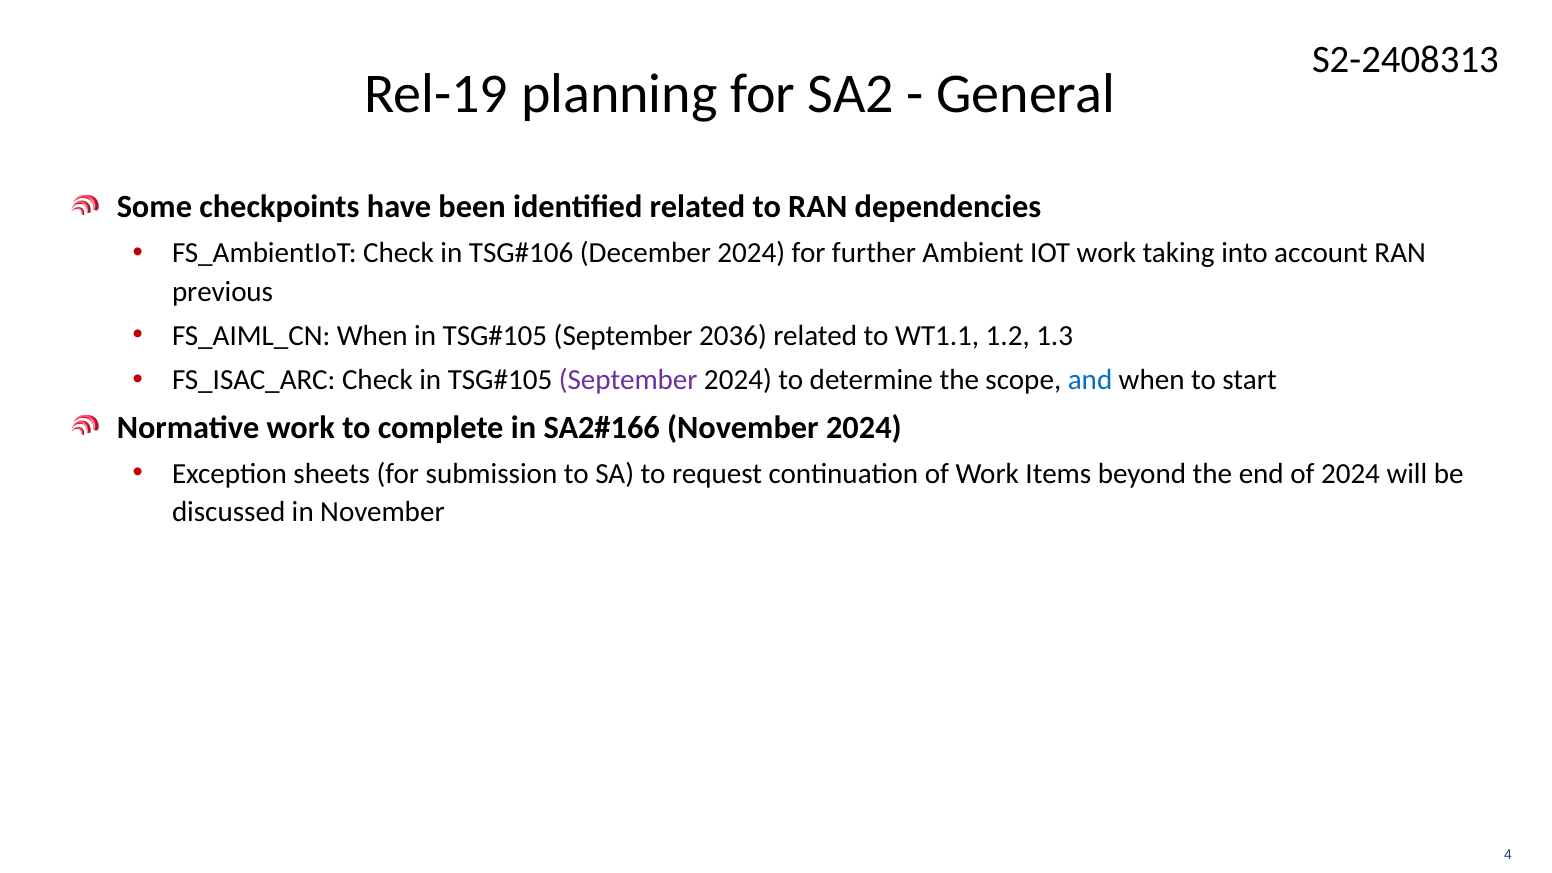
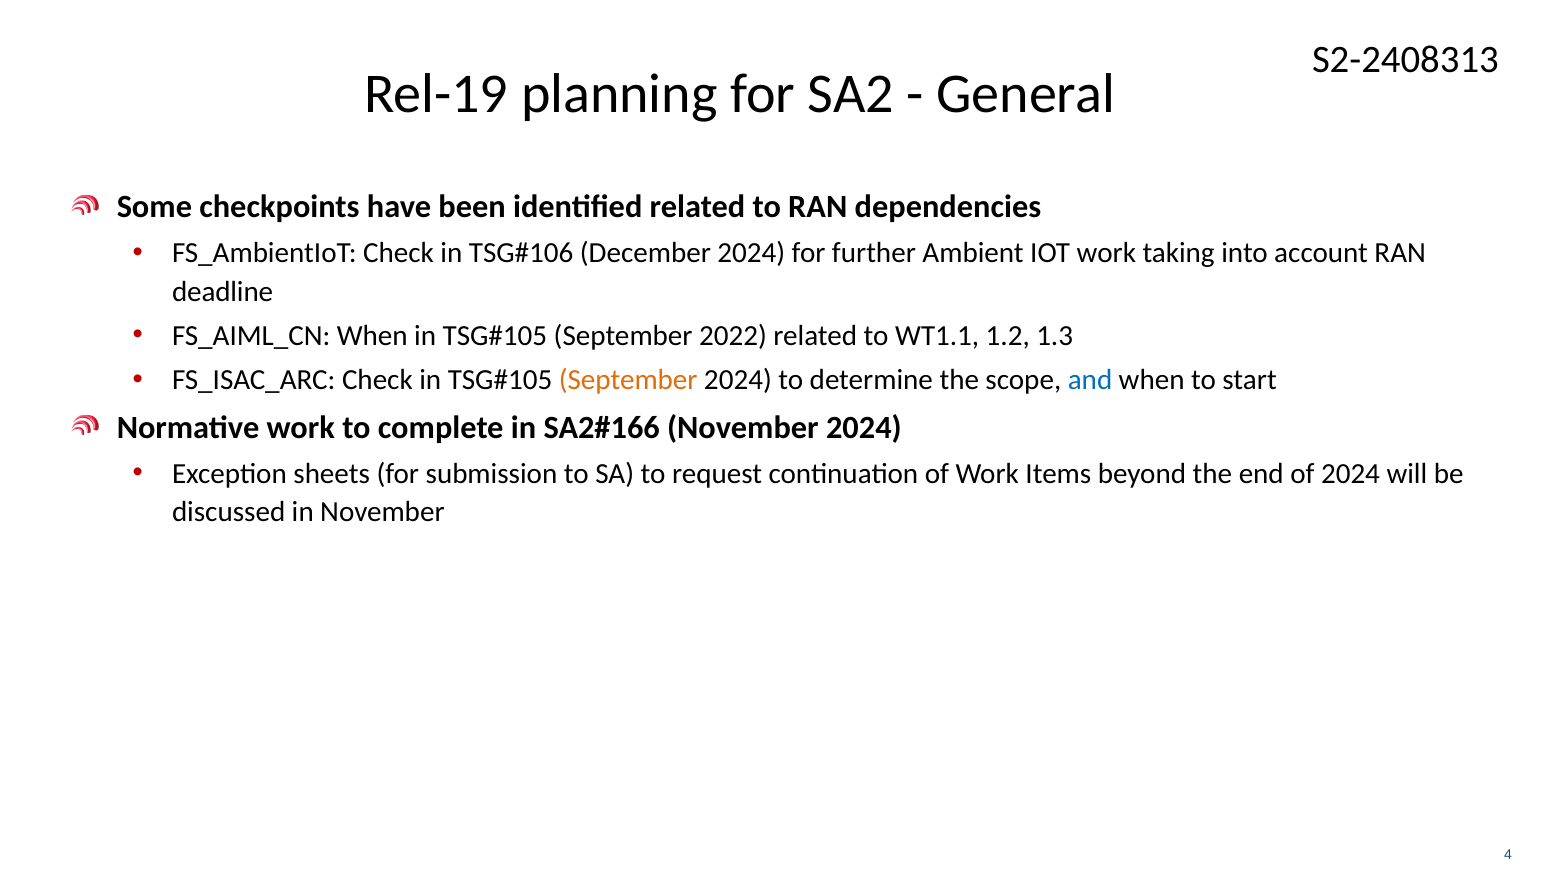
previous: previous -> deadline (223, 292)
2036: 2036 -> 2022 (733, 336)
September colour: purple -> orange (628, 380)
